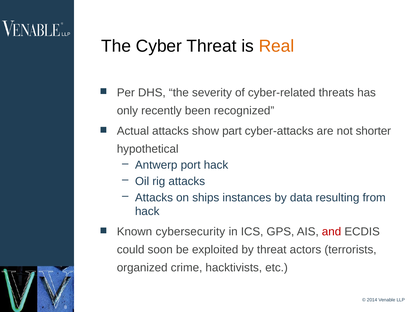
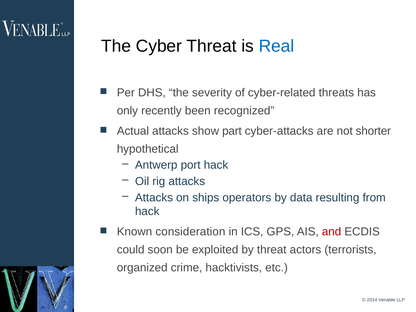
Real colour: orange -> blue (277, 46)
instances: instances -> operators (247, 198)
cybersecurity: cybersecurity -> consideration (190, 232)
